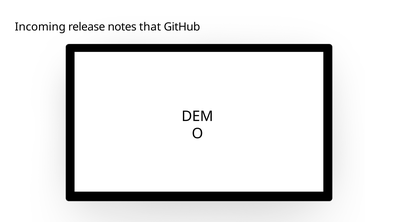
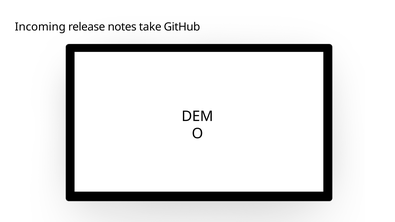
that: that -> take (150, 27)
